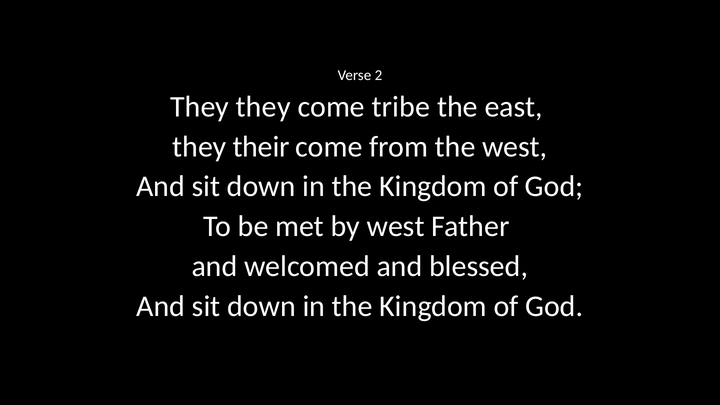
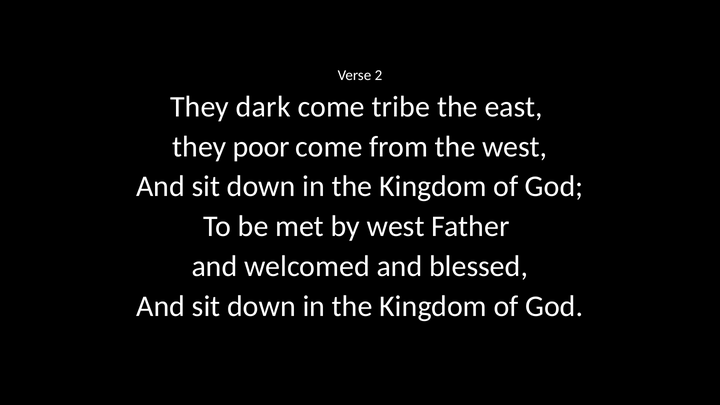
They they: they -> dark (263, 107)
their: their -> poor (261, 147)
